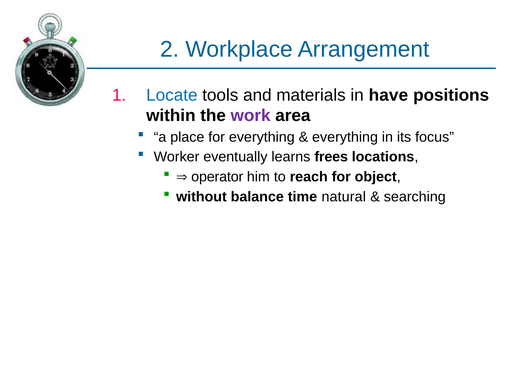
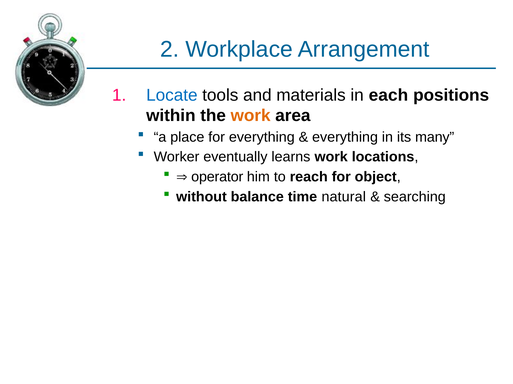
have: have -> each (388, 95)
work colour: purple -> orange (251, 116)
focus: focus -> many (435, 137)
learns frees: frees -> work (331, 157)
